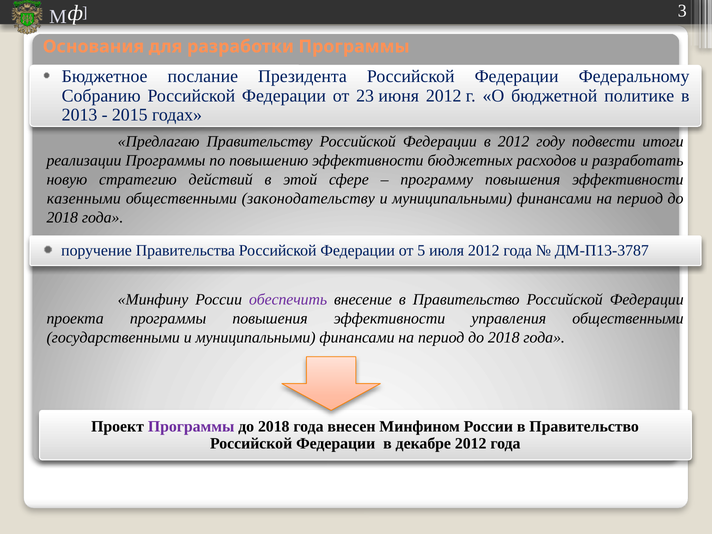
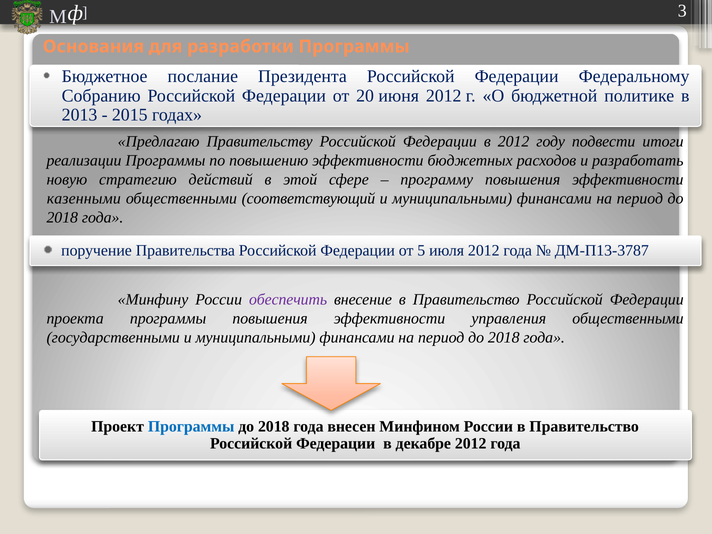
23: 23 -> 20 (365, 96)
законодательству: законодательству -> соответствующий (308, 199)
Программы colour: purple -> blue (191, 426)
